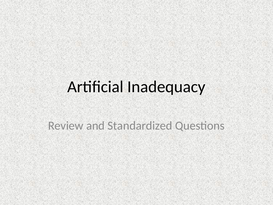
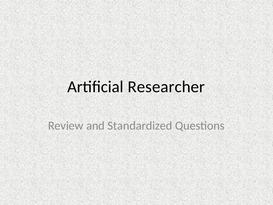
Inadequacy: Inadequacy -> Researcher (166, 87)
